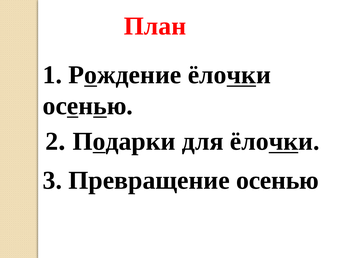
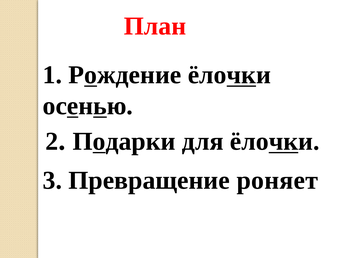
Превращение осенью: осенью -> роняет (277, 180)
